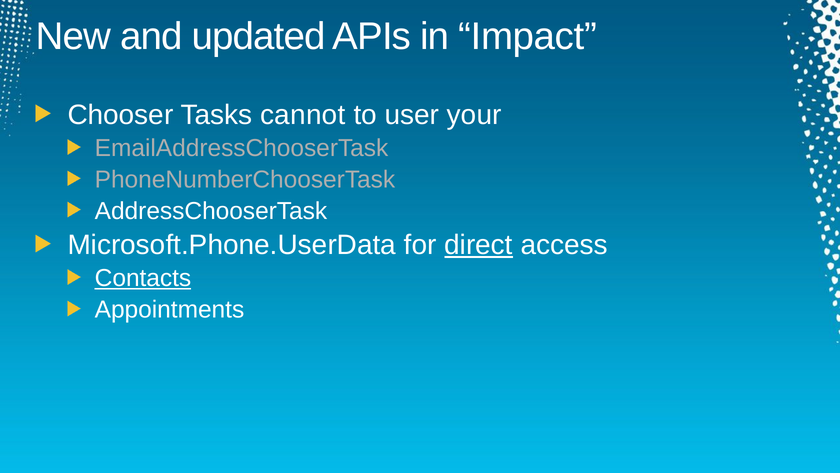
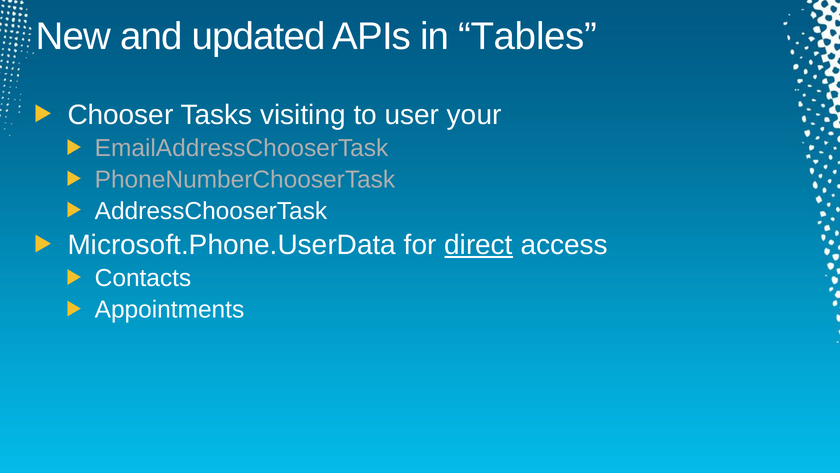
Impact: Impact -> Tables (528, 36)
cannot: cannot -> visiting (303, 115)
Contacts underline: present -> none (143, 278)
